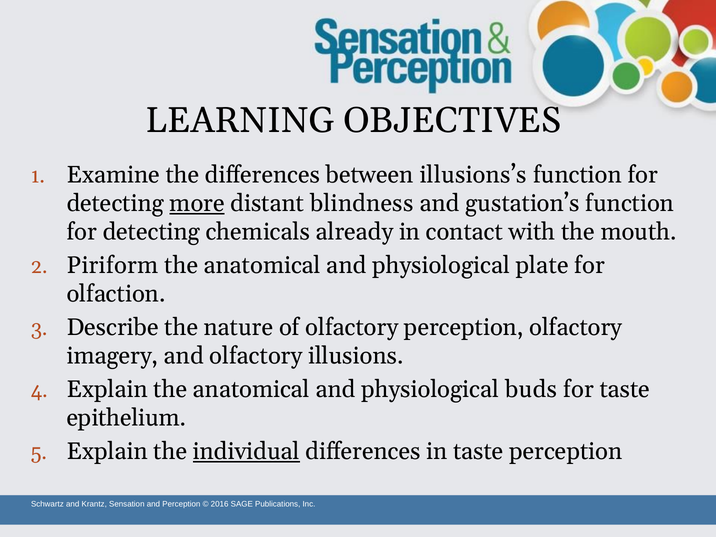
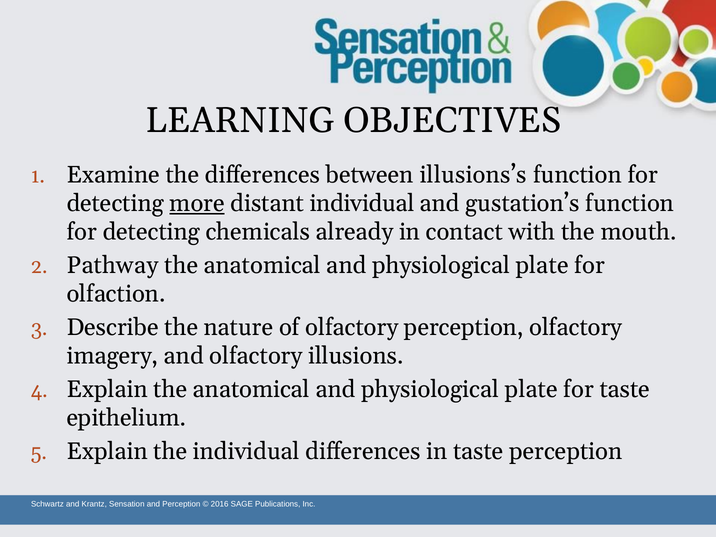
distant blindness: blindness -> individual (362, 203)
Piriform: Piriform -> Pathway (113, 265)
buds: buds -> plate (531, 389)
individual underline: present -> none (246, 452)
